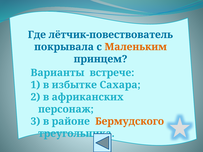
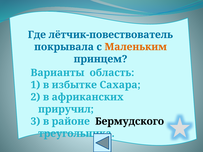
встрече: встрече -> область (112, 73)
персонаж: персонаж -> приручил (66, 109)
Бермудского colour: orange -> black (130, 122)
